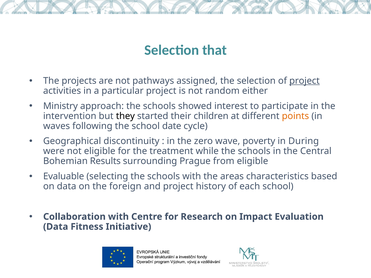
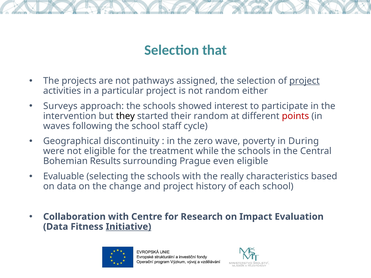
Ministry: Ministry -> Surveys (60, 106)
their children: children -> random (211, 116)
points colour: orange -> red (295, 116)
date: date -> staff (172, 126)
from: from -> even (224, 161)
areas: areas -> really (232, 177)
foreign: foreign -> change (125, 187)
Initiative underline: none -> present (128, 227)
